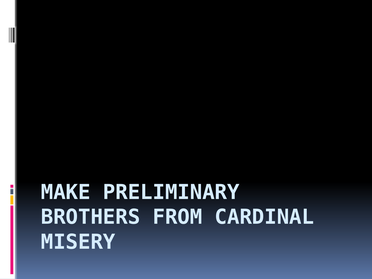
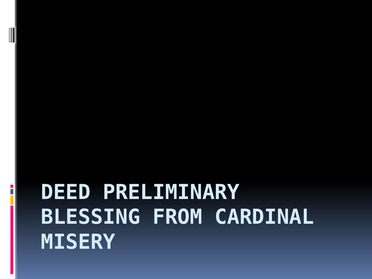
MAKE: MAKE -> DEED (66, 192)
BROTHERS: BROTHERS -> BLESSING (91, 217)
